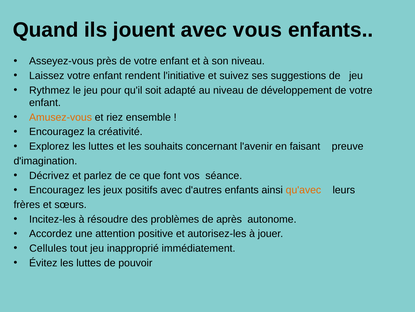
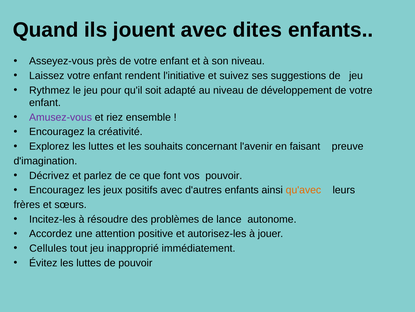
vous: vous -> dites (257, 30)
Amusez-vous colour: orange -> purple (61, 117)
vos séance: séance -> pouvoir (224, 175)
après: après -> lance (229, 219)
